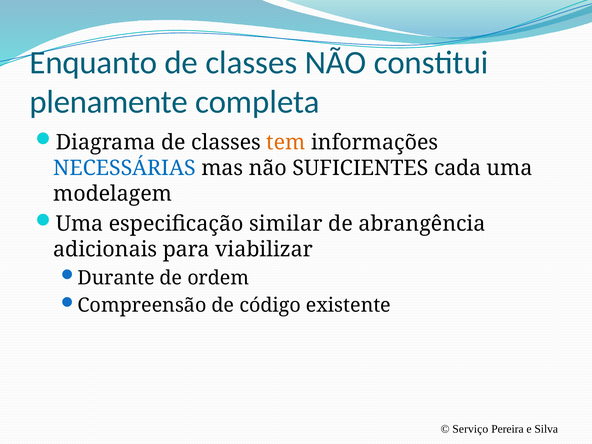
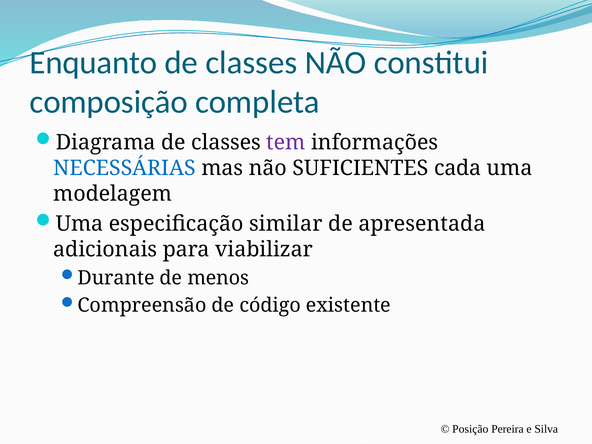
plenamente: plenamente -> composição (109, 102)
tem colour: orange -> purple (286, 143)
abrangência: abrangência -> apresentada (422, 224)
ordem: ordem -> menos (218, 278)
Serviço: Serviço -> Posição (470, 429)
